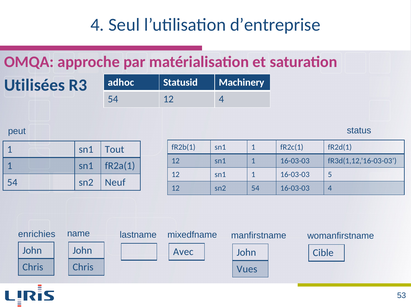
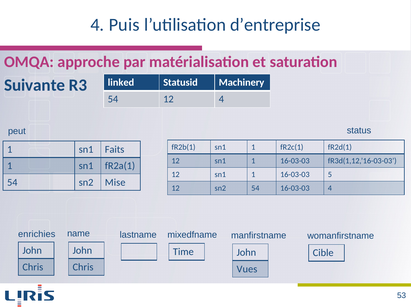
Seul: Seul -> Puis (124, 25)
Utilisées: Utilisées -> Suivante (35, 85)
adhoc: adhoc -> linked (121, 83)
Tout: Tout -> Faits (115, 150)
Neuf: Neuf -> Mise (115, 182)
Avec: Avec -> Time (183, 252)
